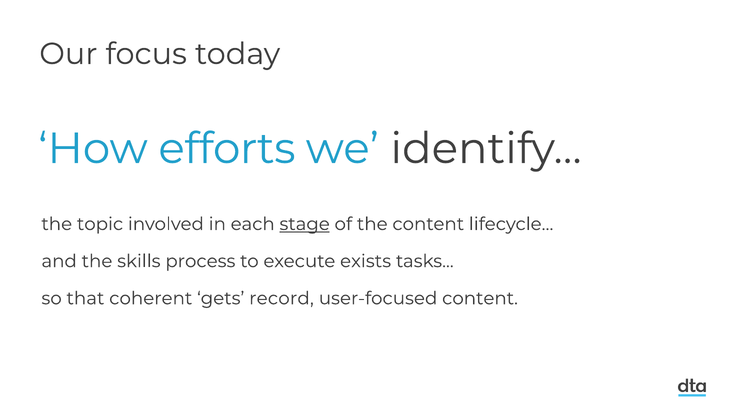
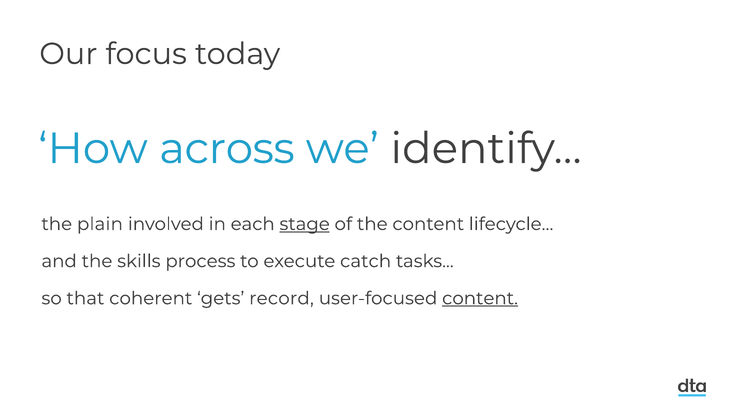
efforts: efforts -> across (227, 149)
topic: topic -> plain (100, 224)
exists: exists -> catch (366, 261)
content underline: none -> present (480, 298)
